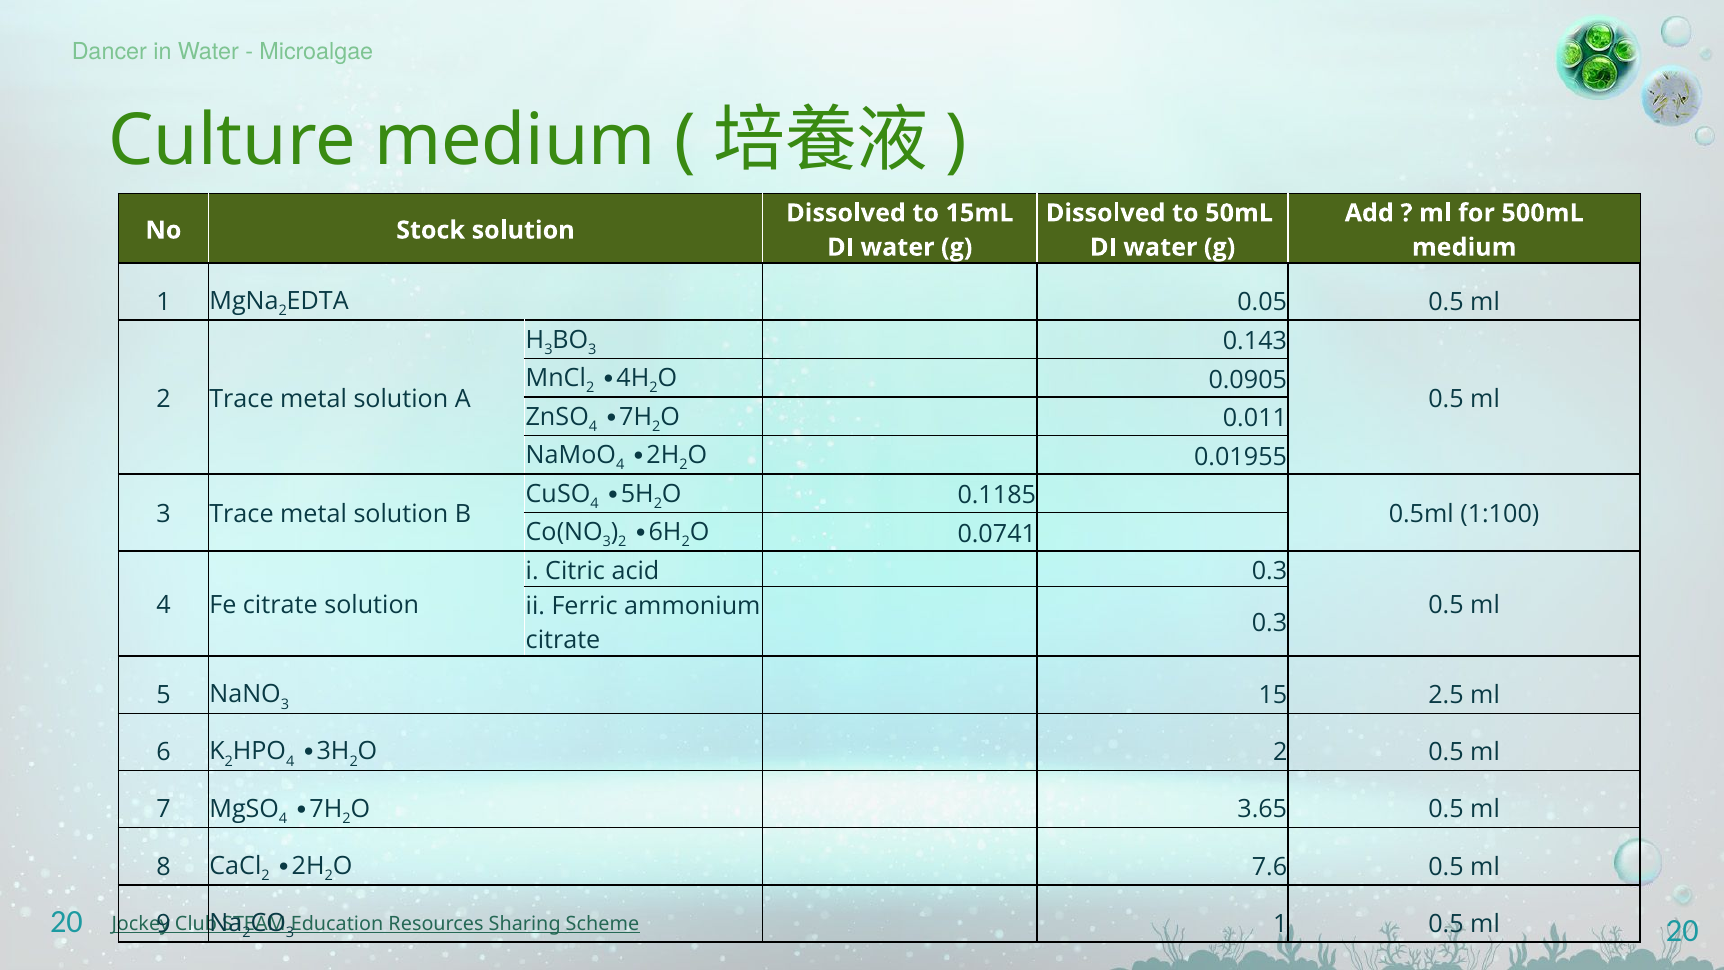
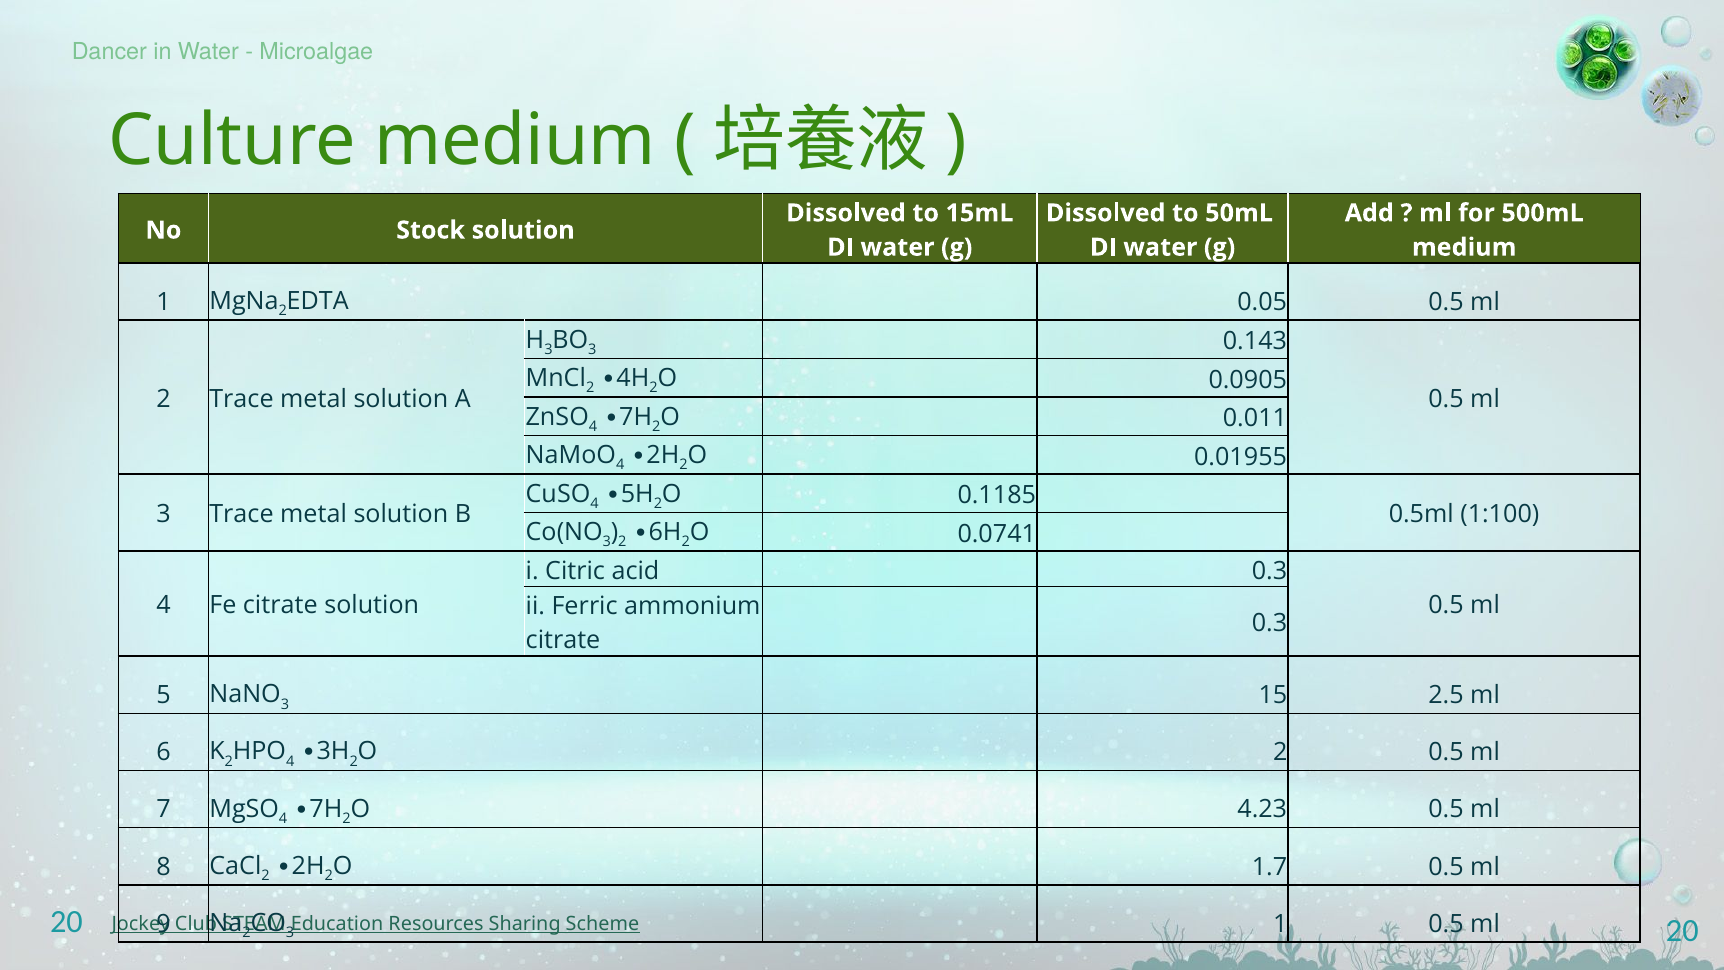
3.65: 3.65 -> 4.23 (1262, 809)
7.6: 7.6 -> 1.7 (1270, 867)
